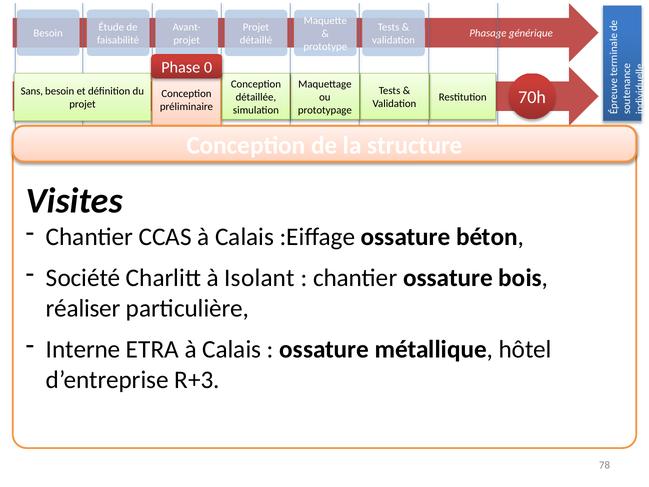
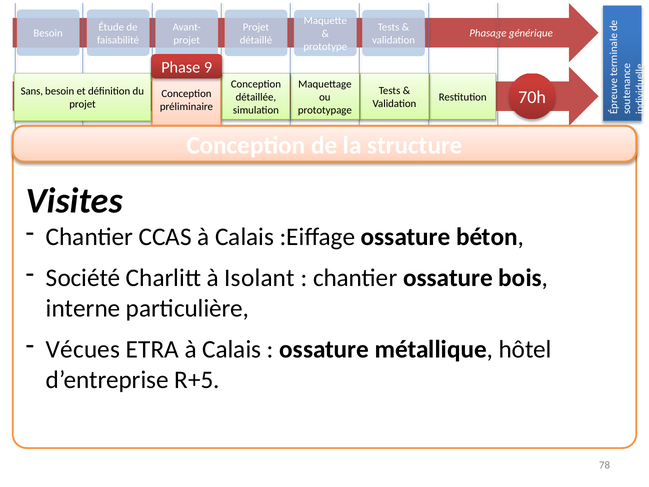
0: 0 -> 9 (208, 67)
réaliser: réaliser -> interne (83, 308)
Interne: Interne -> Vécues (83, 349)
R+3: R+3 -> R+5 (197, 380)
